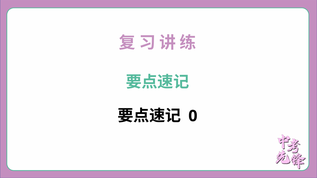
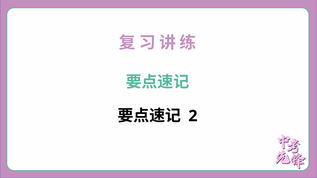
0: 0 -> 2 (193, 116)
